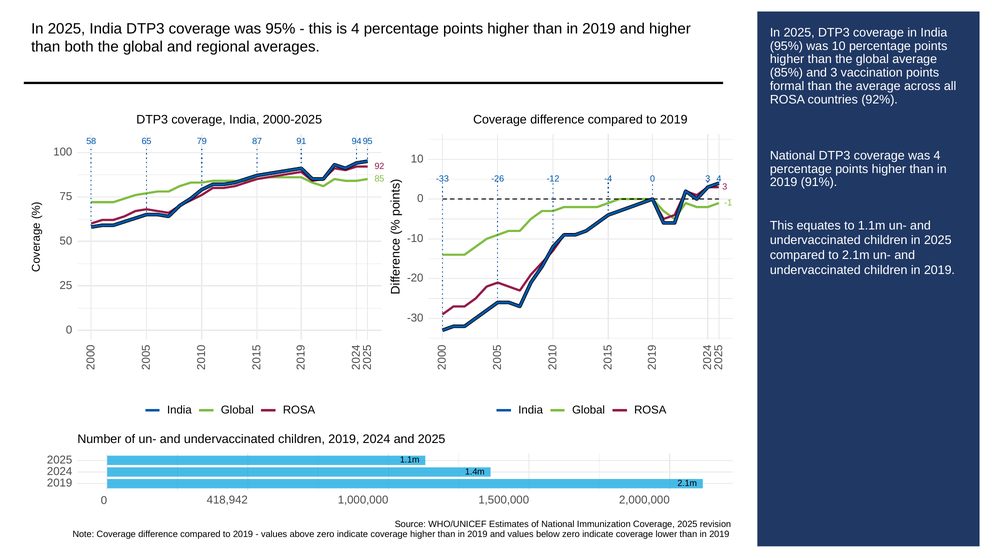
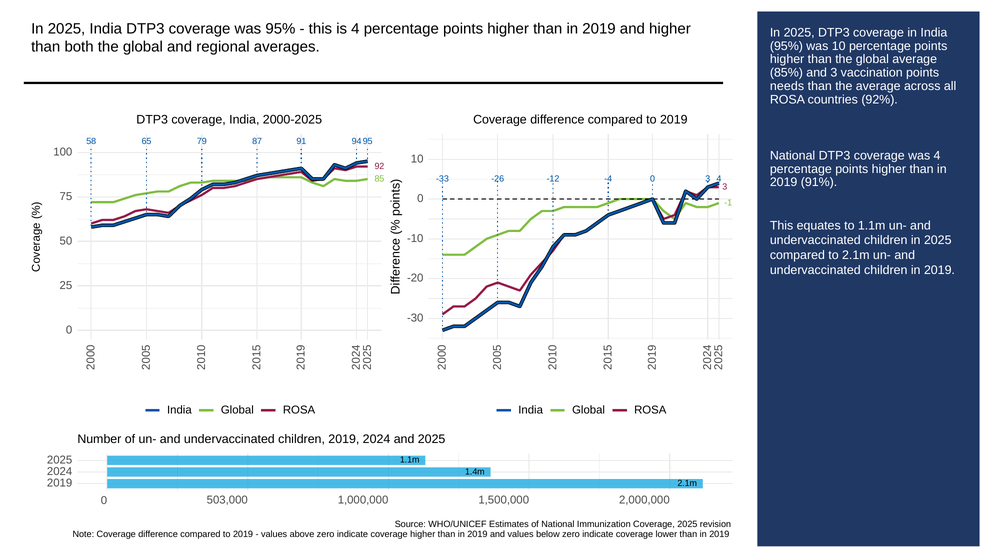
formal: formal -> needs (787, 86)
418,942: 418,942 -> 503,000 (227, 500)
